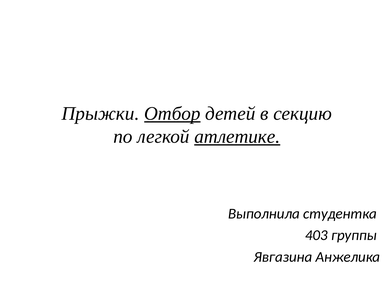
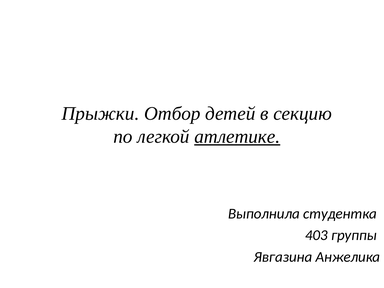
Отбор underline: present -> none (172, 114)
